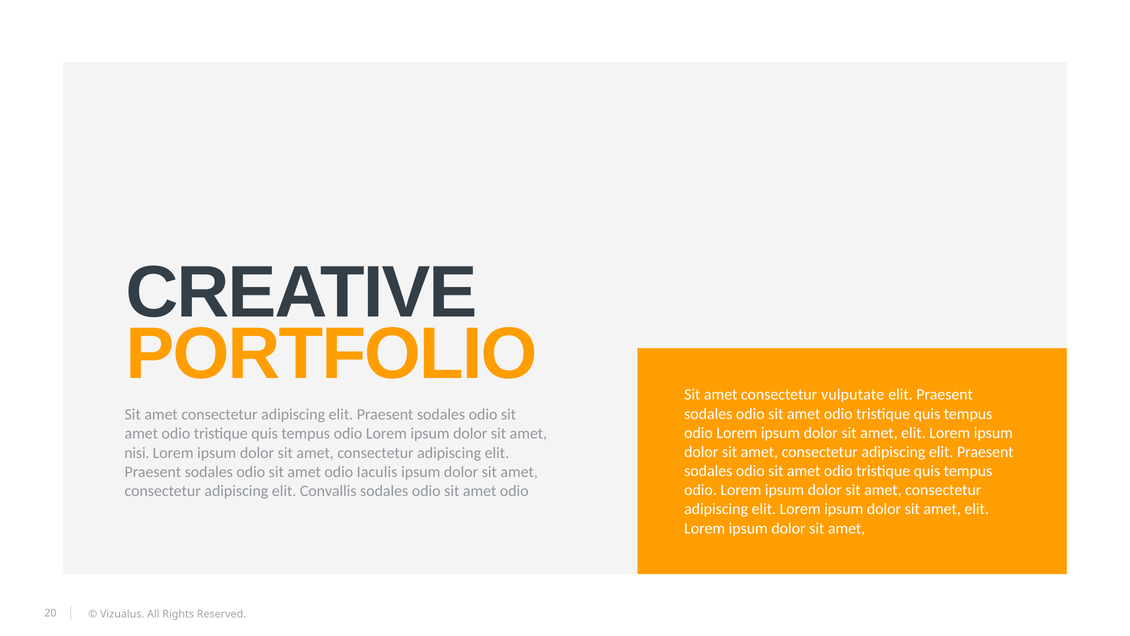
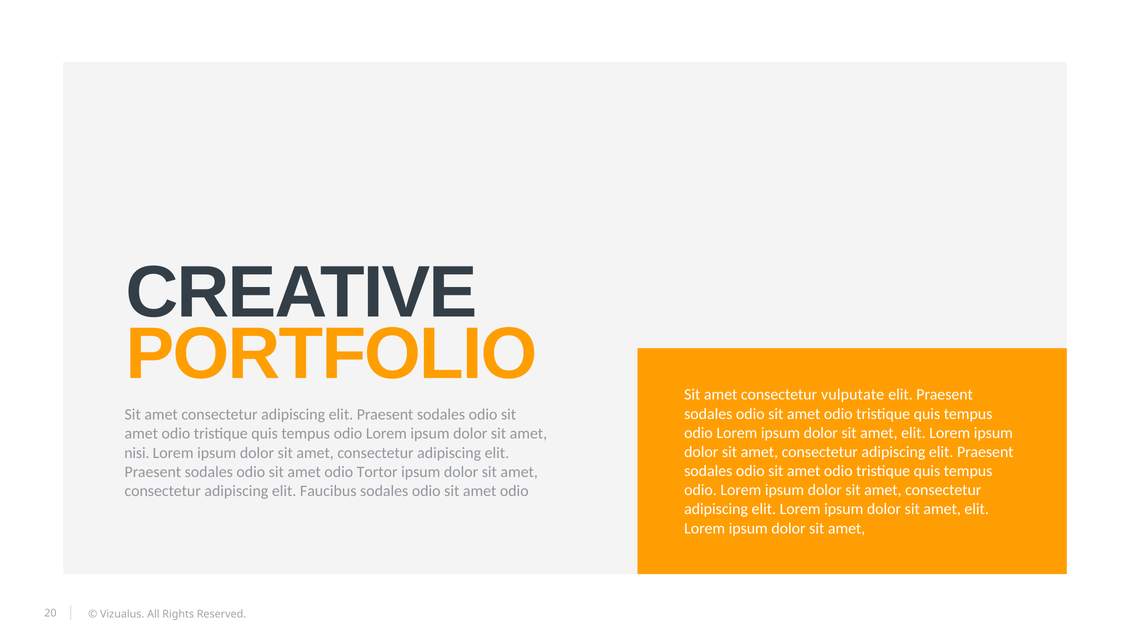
Iaculis: Iaculis -> Tortor (377, 472)
Convallis: Convallis -> Faucibus (328, 491)
